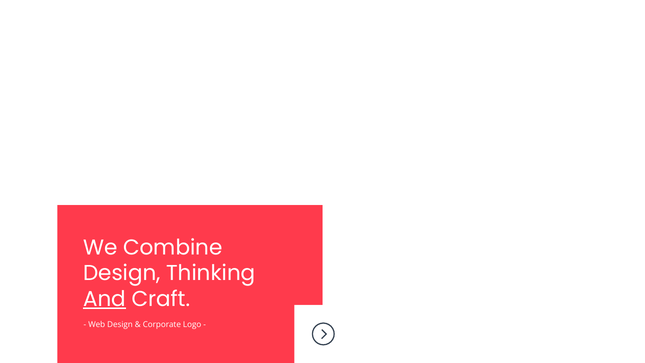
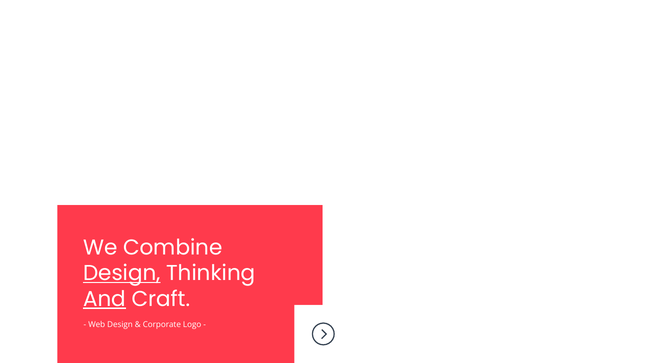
Design underline: none -> present (122, 273)
